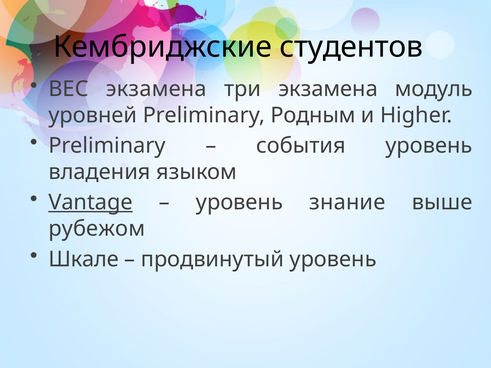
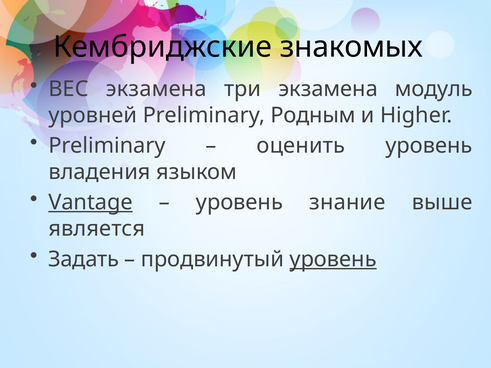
студентов: студентов -> знакомых (351, 47)
события: события -> оценить (301, 146)
рубежом: рубежом -> является (97, 229)
Шкале: Шкале -> Задать (84, 259)
уровень underline: none -> present (333, 259)
